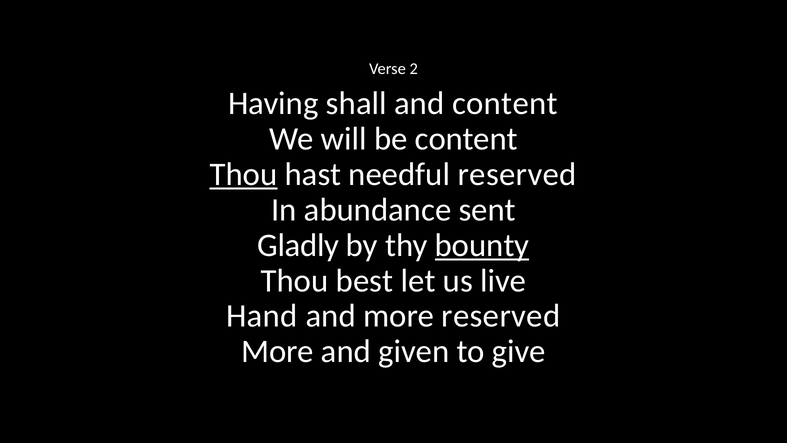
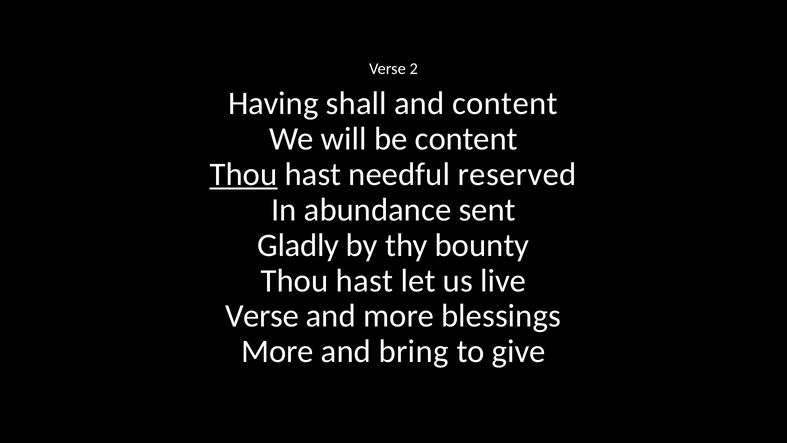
bounty underline: present -> none (482, 245)
best: best -> hast (364, 281)
Hand: Hand -> Verse (262, 316)
more reserved: reserved -> blessings (501, 316)
given: given -> bring (414, 351)
